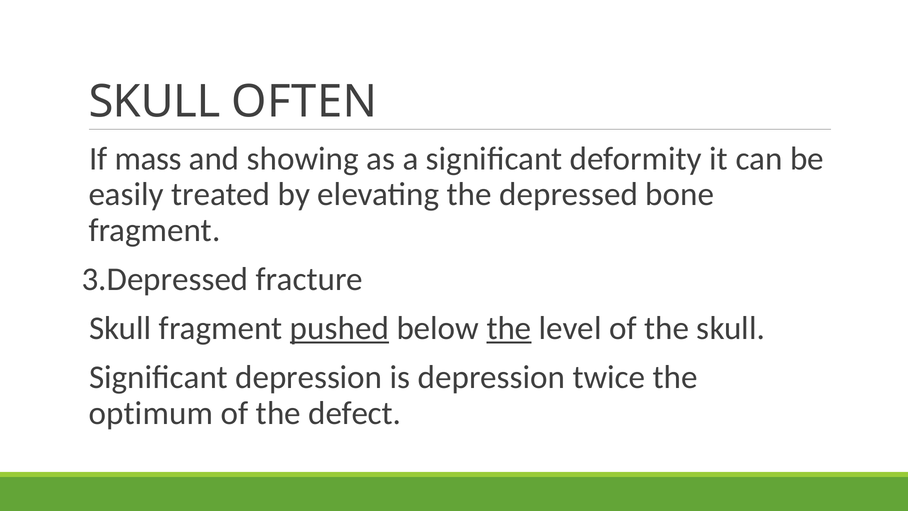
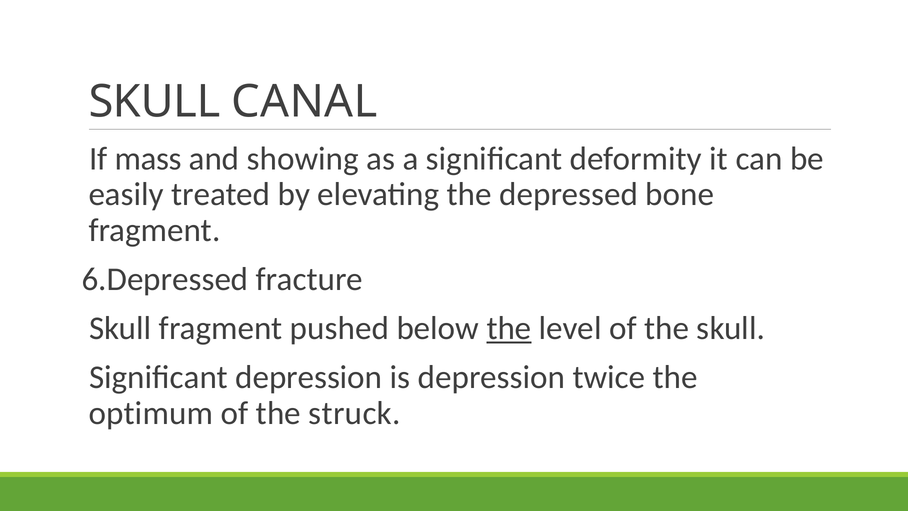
OFTEN: OFTEN -> CANAL (304, 102)
3.Depressed: 3.Depressed -> 6.Depressed (165, 279)
pushed underline: present -> none (339, 328)
defect: defect -> struck (354, 413)
